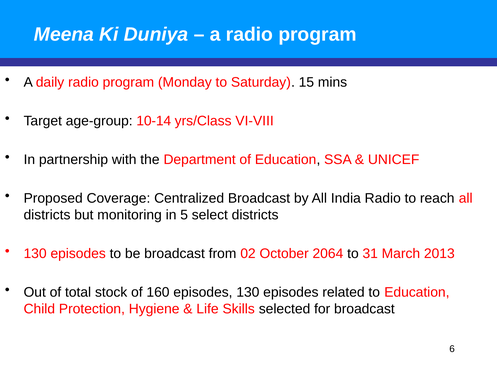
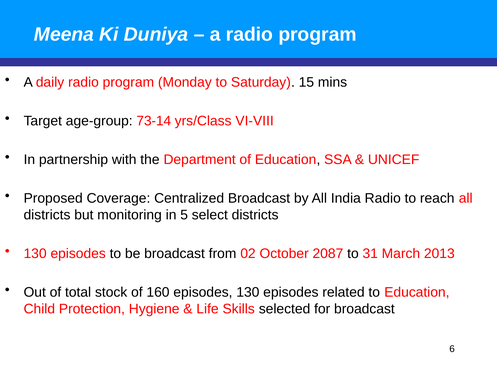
10-14: 10-14 -> 73-14 (154, 121)
2064: 2064 -> 2087 (328, 253)
